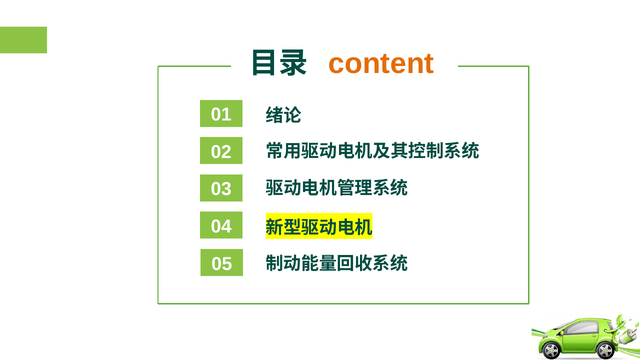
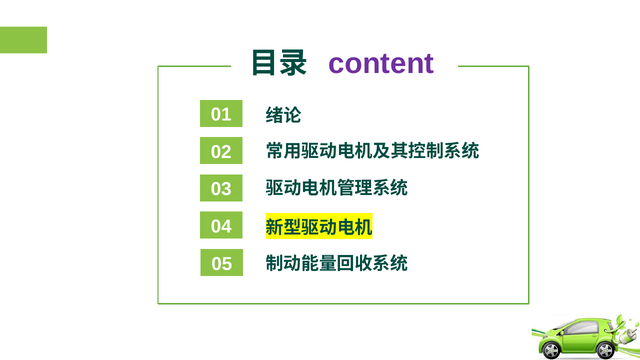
content colour: orange -> purple (381, 64)
